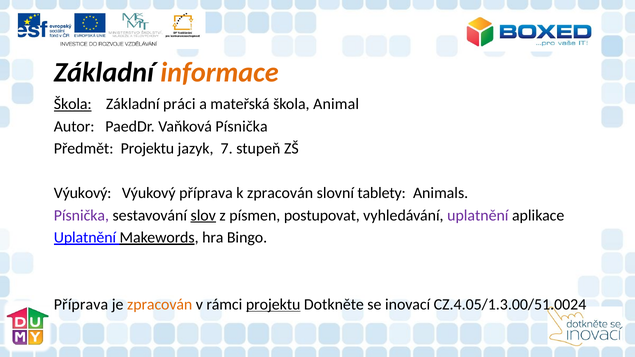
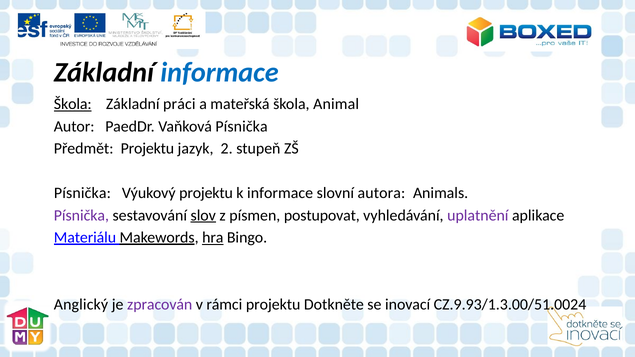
informace colour: orange -> blue (219, 72)
7: 7 -> 2 (227, 149)
Výukový: Výukový -> Písnička (82, 193)
Výukový příprava: příprava -> projektu (206, 193)
k zpracován: zpracován -> informace (280, 193)
tablety: tablety -> autora (381, 193)
Uplatnění: Uplatnění -> Materiálu (85, 238)
hra underline: none -> present (213, 238)
Příprava: Příprava -> Anglický (81, 305)
zpracován colour: orange -> purple (160, 305)
projektu underline: present -> none (273, 305)
CZ.4.05/1.3.00/51.0024: CZ.4.05/1.3.00/51.0024 -> CZ.9.93/1.3.00/51.0024 (510, 305)
